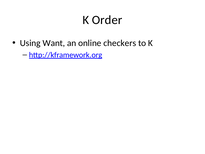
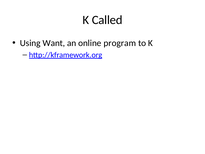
Order: Order -> Called (107, 20)
checkers: checkers -> program (120, 43)
